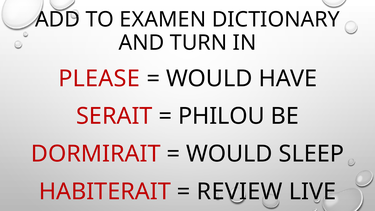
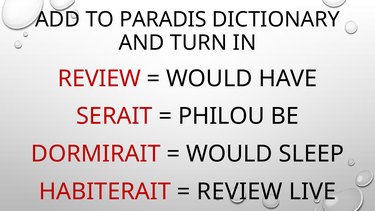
EXAMEN: EXAMEN -> PARADIS (163, 20)
PLEASE: PLEASE -> REVIEW (99, 78)
